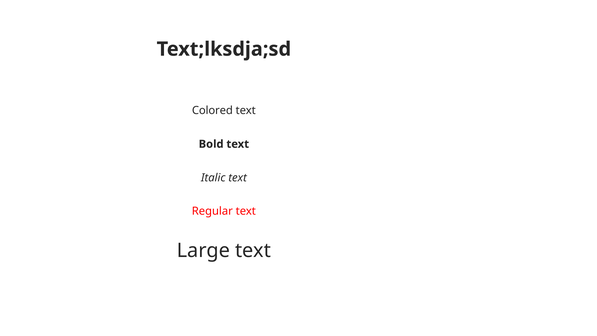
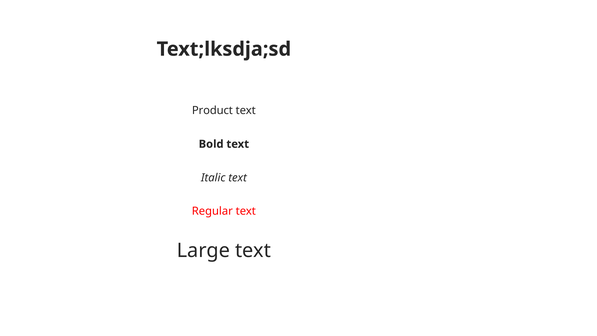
Colored: Colored -> Product (212, 110)
